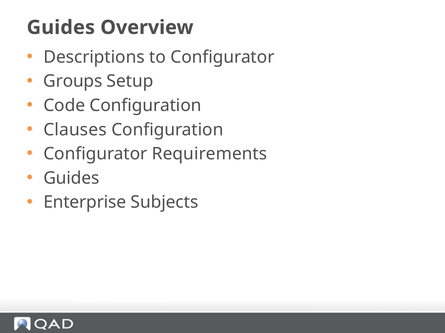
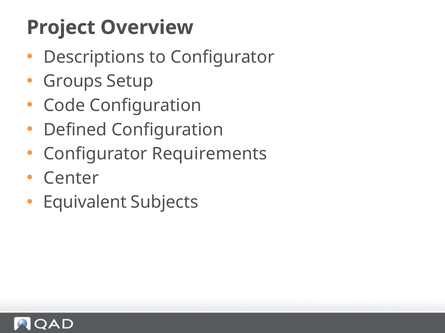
Guides: Guides -> Project (61, 28)
Clauses: Clauses -> Defined (75, 130)
Guides: Guides -> Center (71, 178)
Enterprise: Enterprise -> Equivalent (85, 203)
